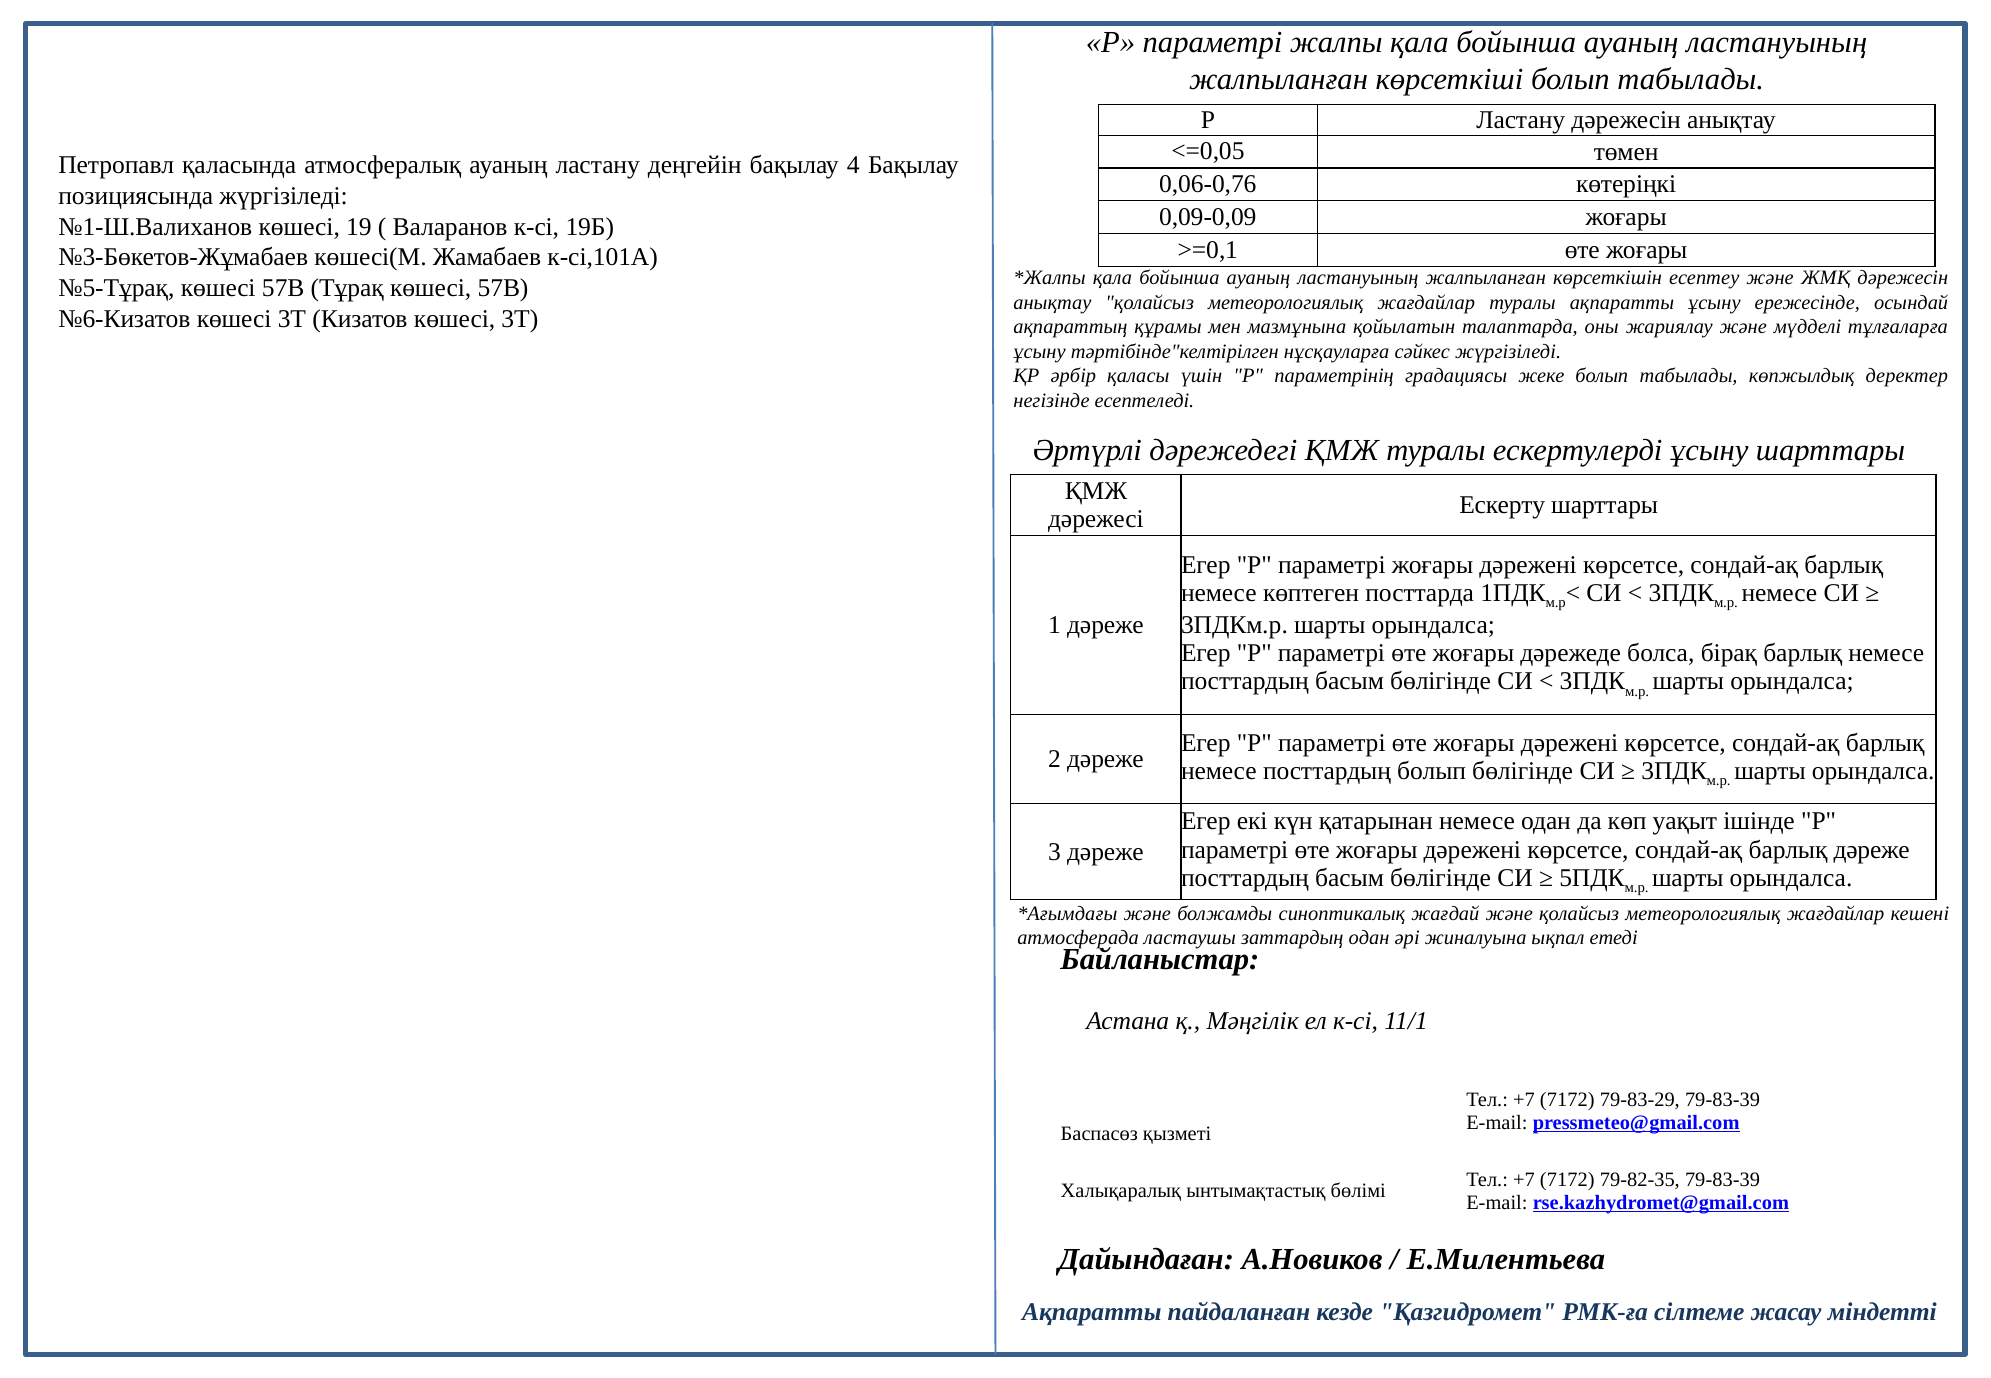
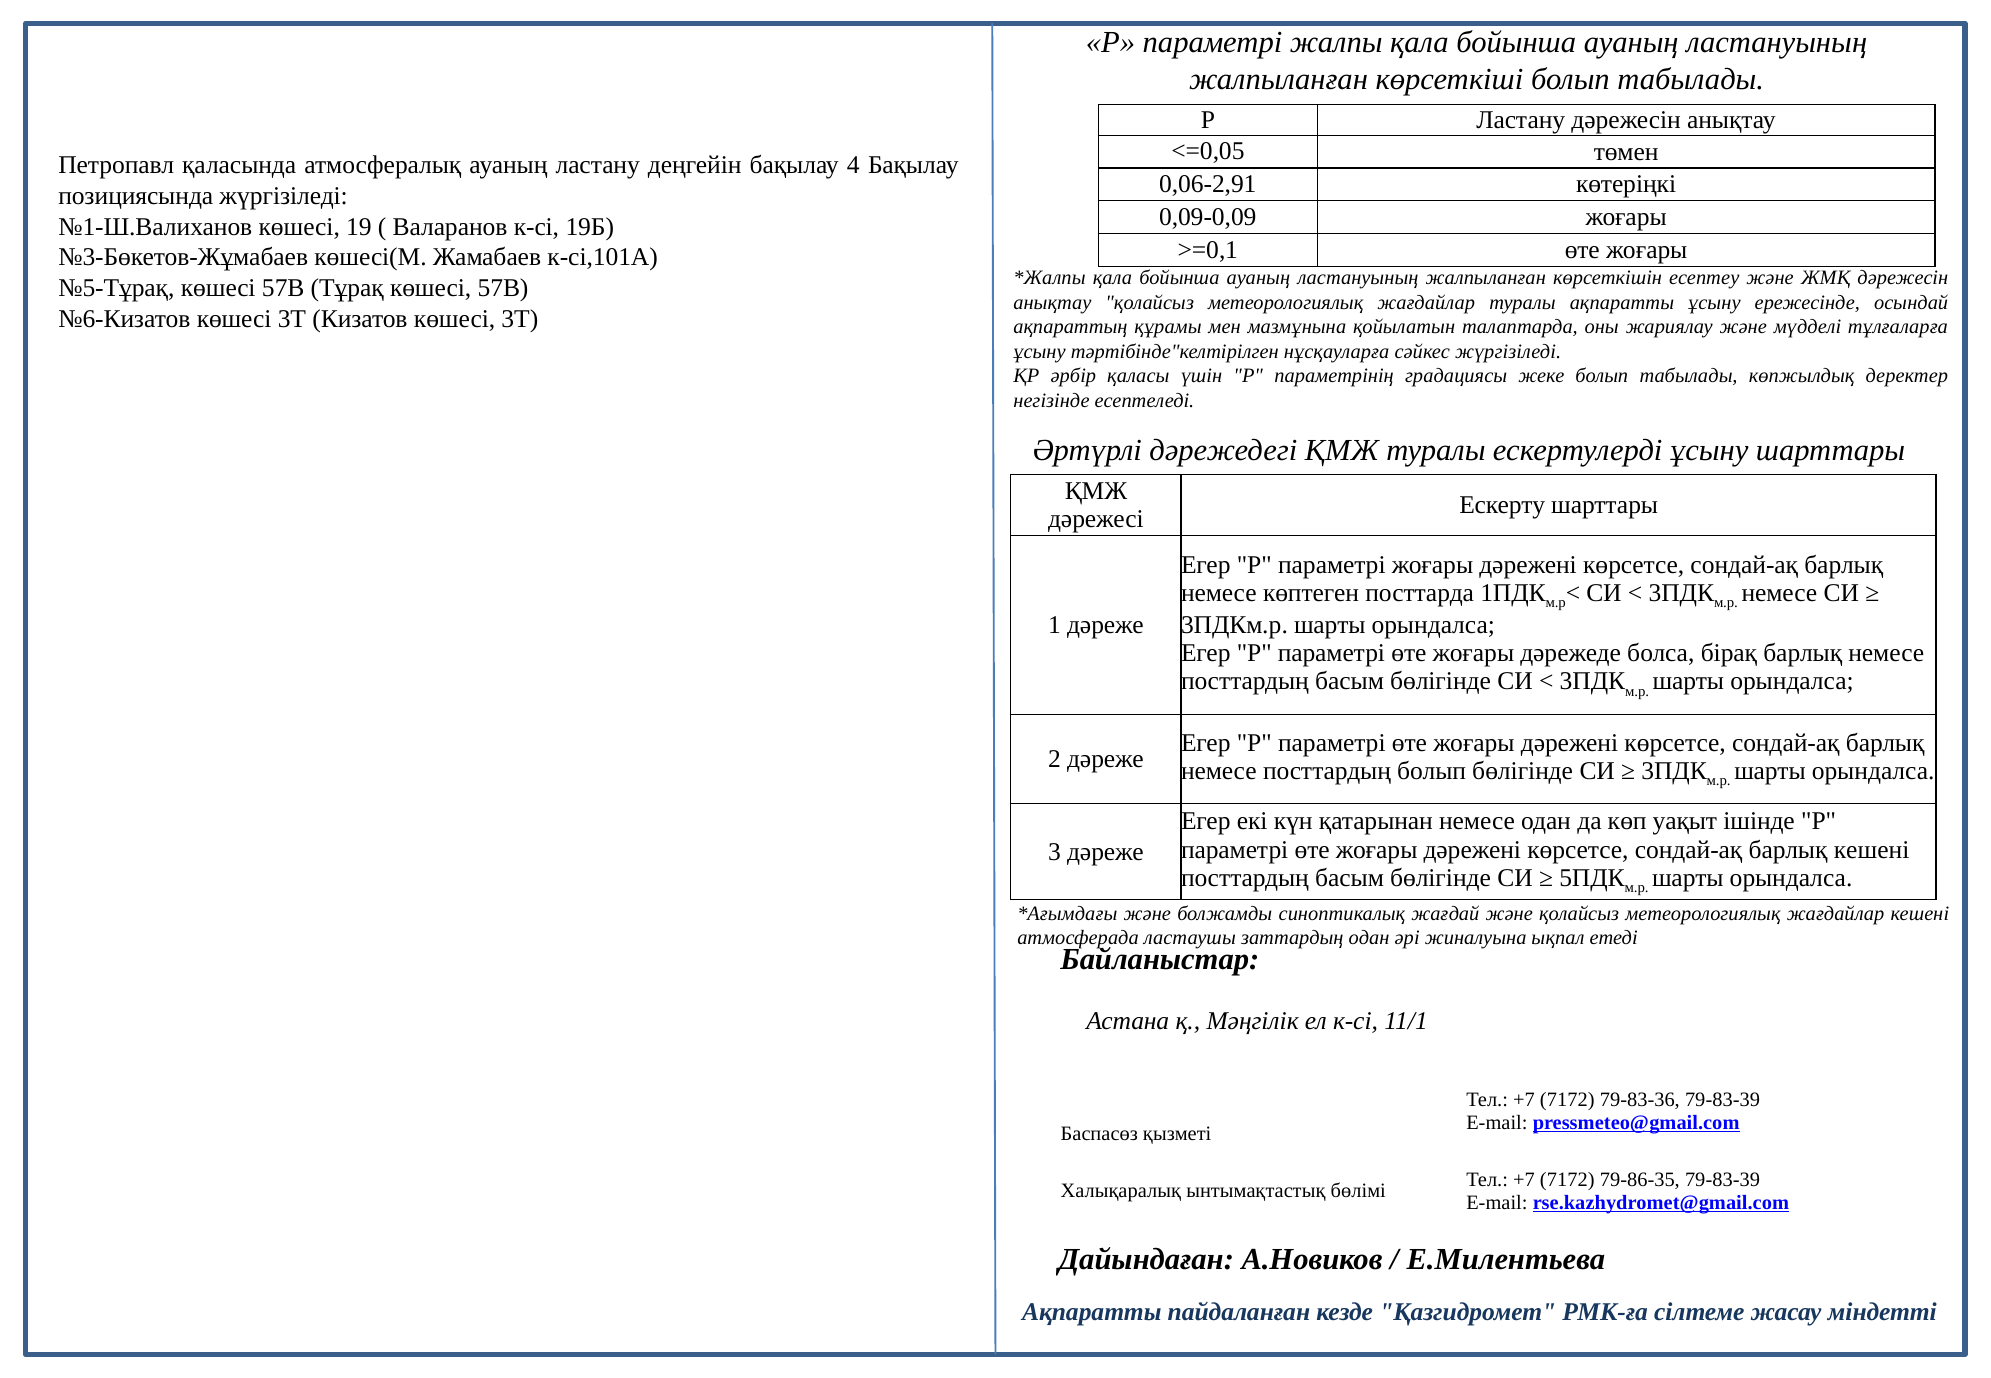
0,06-0,76: 0,06-0,76 -> 0,06-2,91 (1208, 184)
барлық дәреже: дәреже -> кешені (1872, 850)
79-83-29: 79-83-29 -> 79-83-36 (1640, 1100)
79-82-35: 79-82-35 -> 79-86-35 (1640, 1180)
